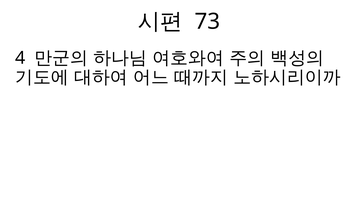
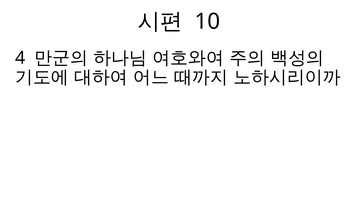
73: 73 -> 10 (207, 22)
